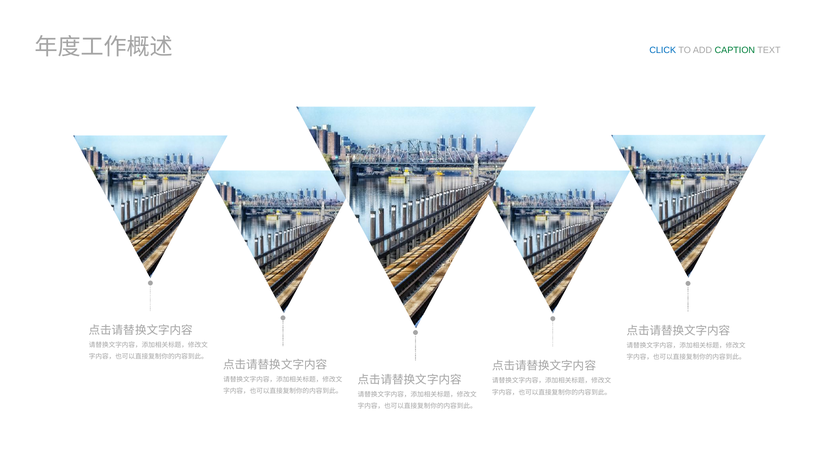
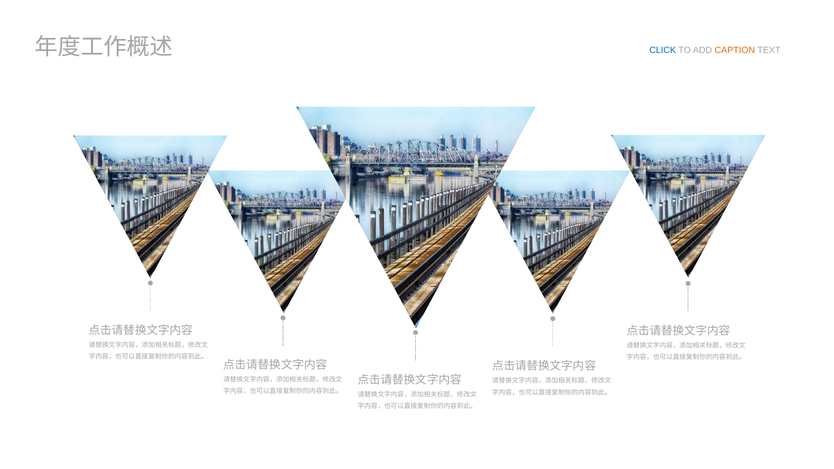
CAPTION colour: green -> orange (735, 50)
